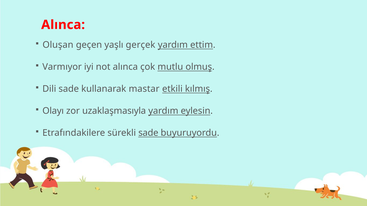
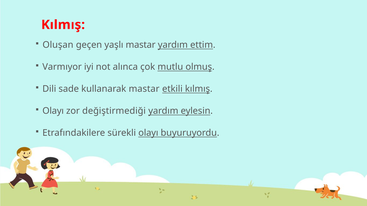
Alınca: Alınca -> Kılmış (63, 25)
yaşlı gerçek: gerçek -> mastar (141, 45)
uzaklaşmasıyla: uzaklaşmasıyla -> değiştirmediği (114, 111)
sürekli sade: sade -> olayı (148, 133)
